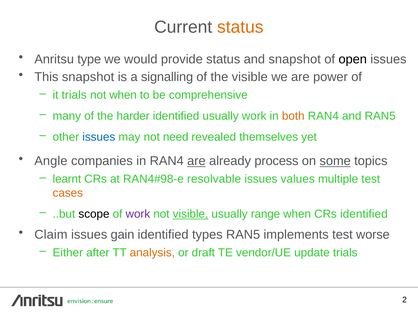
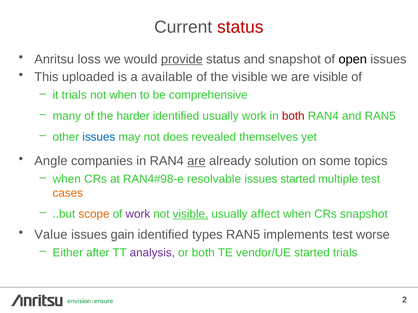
status colour: orange -> red (240, 27)
type: type -> loss (89, 59)
provide underline: none -> present (182, 59)
This snapshot: snapshot -> uploaded (88, 77)
signalling: signalling -> available (167, 77)
are power: power -> visible (330, 77)
both colour: orange -> red (293, 116)
need: need -> does (176, 137)
process: process -> solution (276, 161)
some underline: present -> none (335, 161)
learnt: learnt -> when (67, 179)
issues values: values -> started (298, 179)
scope colour: black -> orange (94, 214)
range: range -> affect (265, 214)
CRs identified: identified -> snapshot (364, 214)
Claim: Claim -> Value (51, 235)
analysis colour: orange -> purple (152, 253)
or draft: draft -> both (203, 253)
vendor/UE update: update -> started (312, 253)
